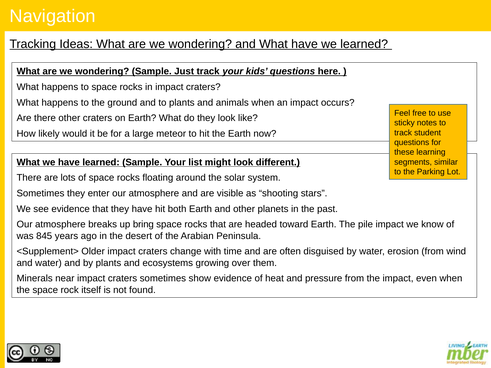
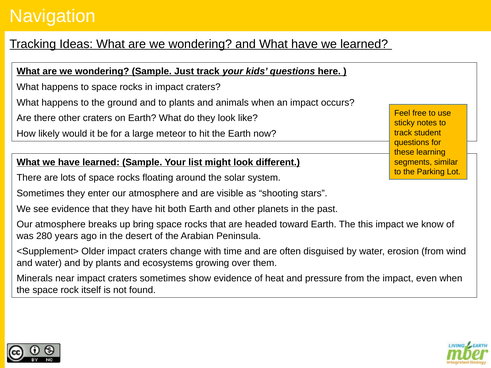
pile: pile -> this (365, 225)
845: 845 -> 280 (44, 236)
